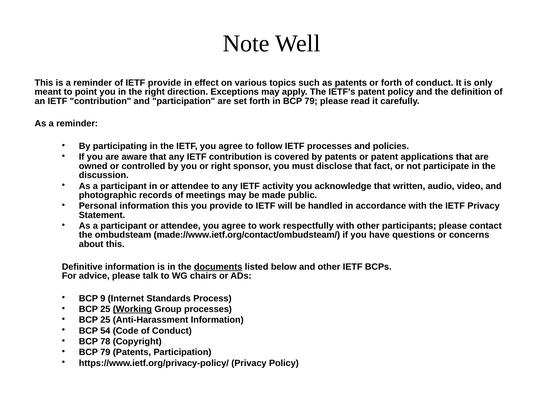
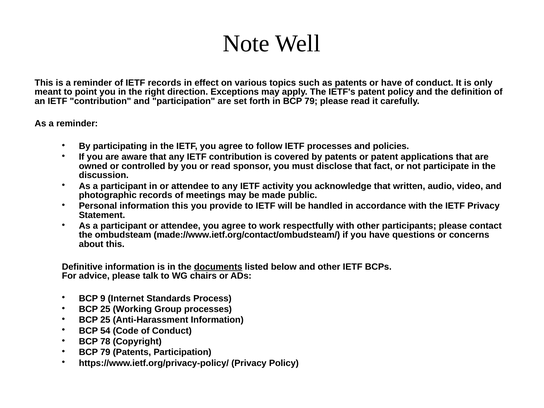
IETF provide: provide -> records (165, 83)
or forth: forth -> have (392, 83)
or right: right -> read (221, 166)
Working underline: present -> none (132, 309)
